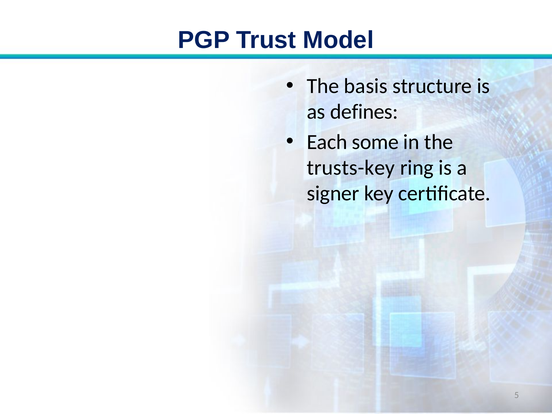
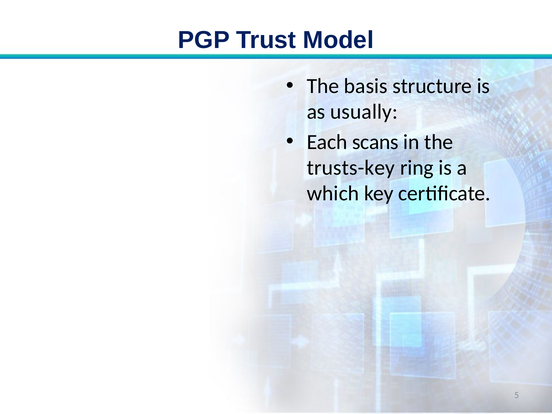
defines: defines -> usually (364, 112)
some: some -> scans (375, 142)
signer: signer -> which (333, 194)
